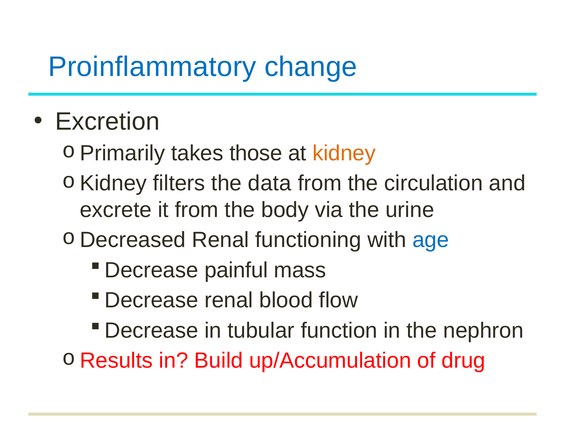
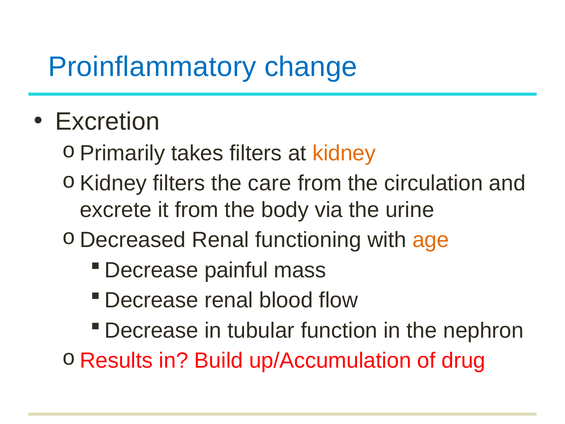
takes those: those -> filters (256, 153)
data: data -> care (270, 183)
age colour: blue -> orange (431, 240)
